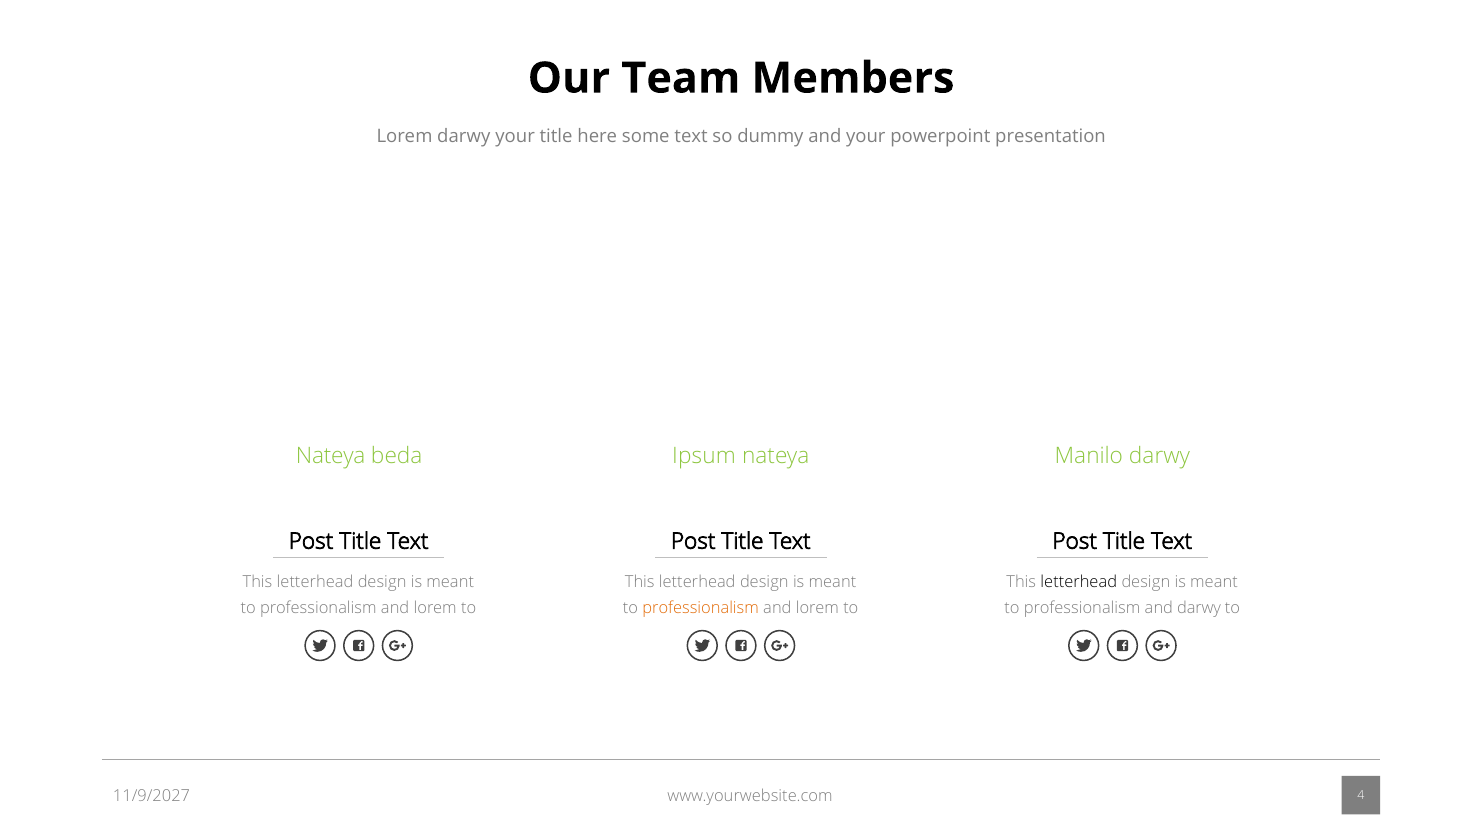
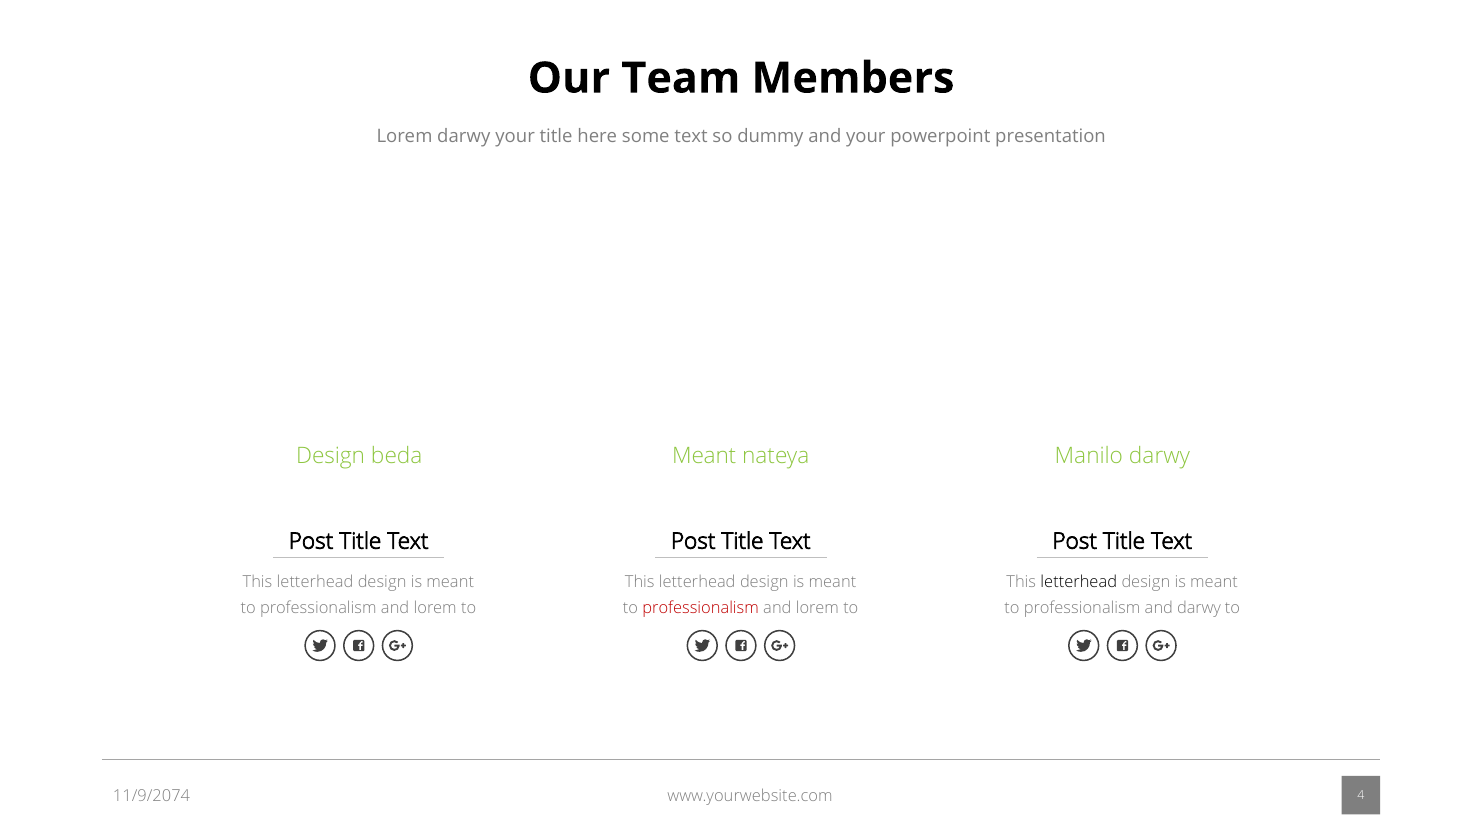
Nateya: Nateya -> Design (331, 456)
beda Ipsum: Ipsum -> Meant (704, 456)
professionalism colour: orange -> red (701, 608)
11/9/2027: 11/9/2027 -> 11/9/2074 (152, 796)
